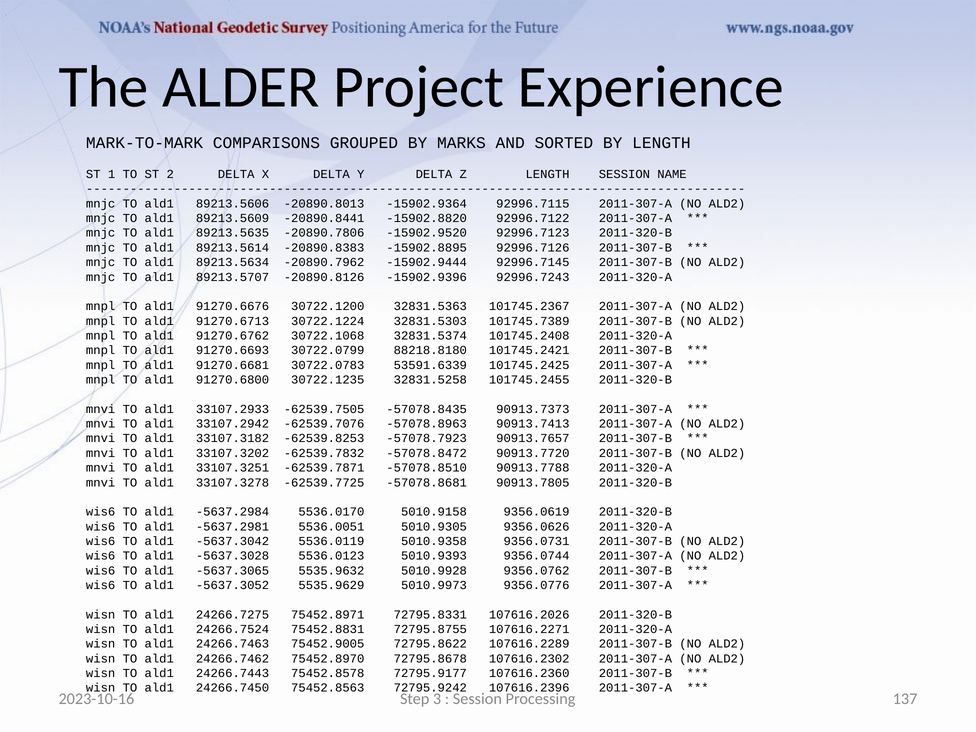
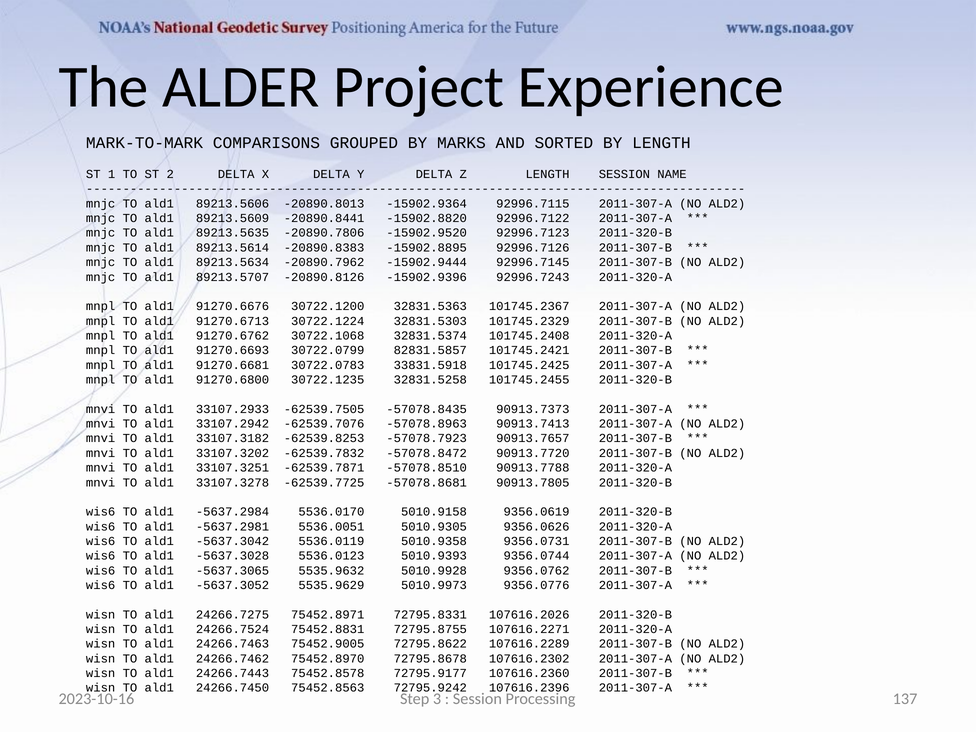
101745.7389: 101745.7389 -> 101745.2329 (529, 321)
88218.8180: 88218.8180 -> 82831.5857 (430, 350)
53591.6339: 53591.6339 -> 33831.5918 (430, 365)
